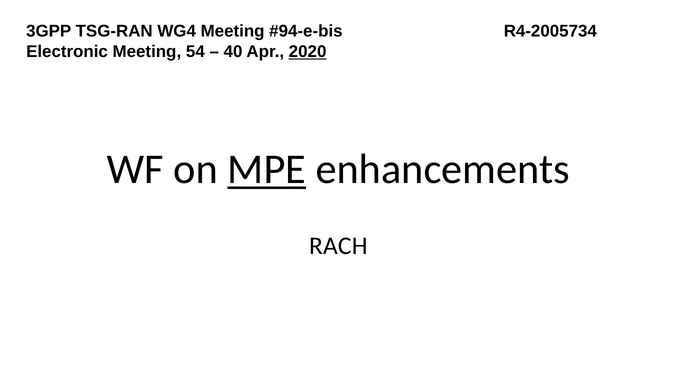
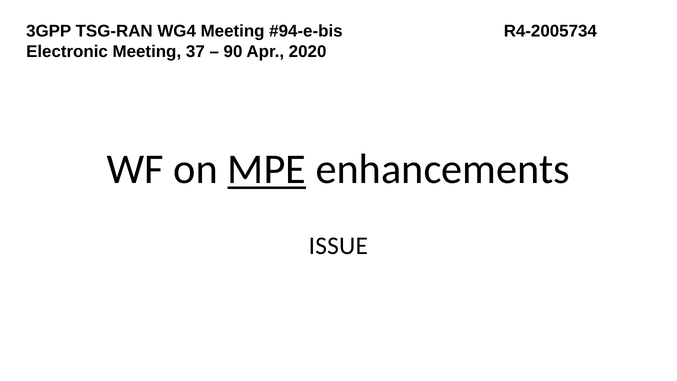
54: 54 -> 37 (195, 52)
40: 40 -> 90 (233, 52)
2020 underline: present -> none (308, 52)
RACH: RACH -> ISSUE (338, 246)
